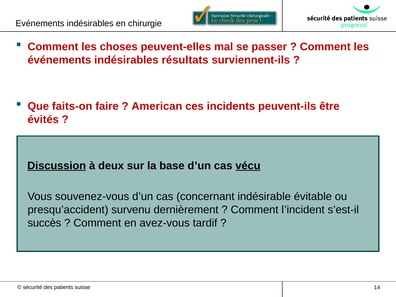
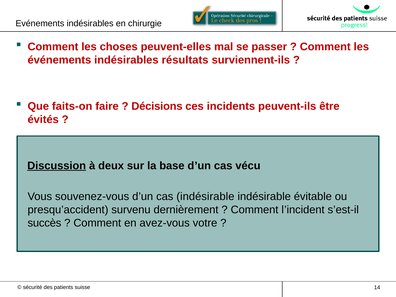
American: American -> Décisions (157, 106)
vécu underline: present -> none (248, 166)
cas concernant: concernant -> indésirable (205, 197)
tardif: tardif -> votre (205, 223)
